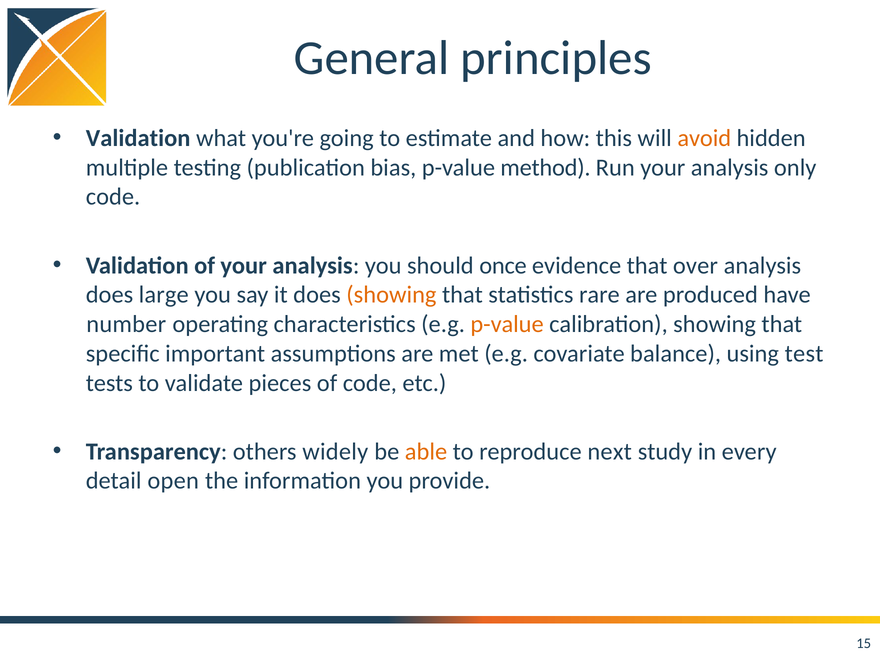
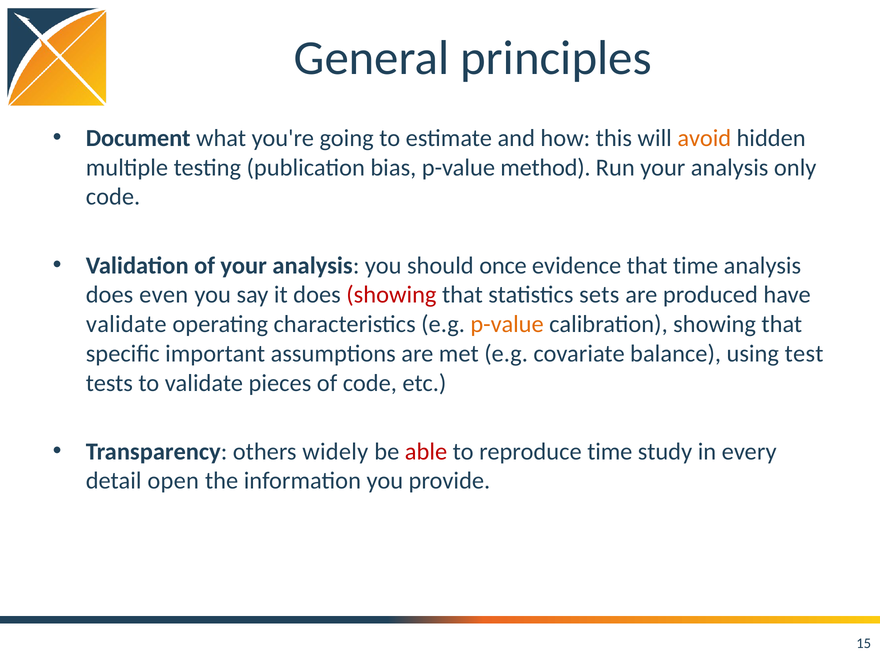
Validation: Validation -> Document (138, 138)
that over: over -> time (696, 265)
large: large -> even (164, 295)
showing colour: orange -> red (391, 295)
rare: rare -> sets (599, 295)
number: number -> validate (126, 324)
able colour: orange -> red (426, 452)
reproduce next: next -> time (610, 452)
